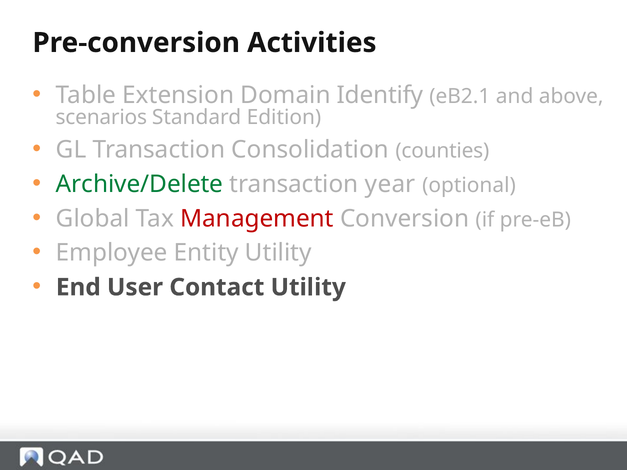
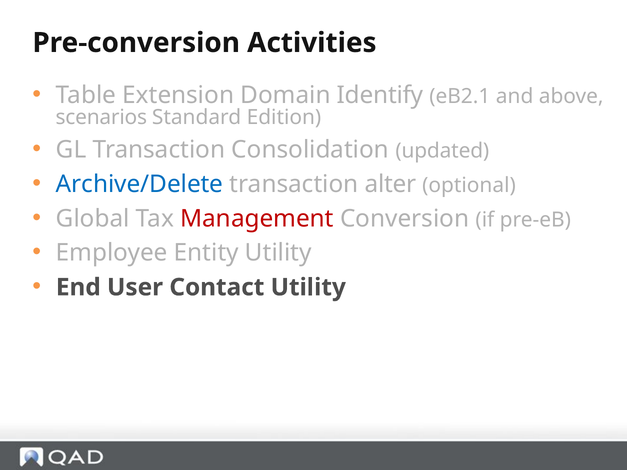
counties: counties -> updated (442, 151)
Archive/Delete colour: green -> blue (140, 184)
year: year -> alter (390, 184)
